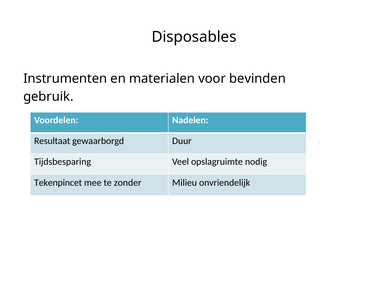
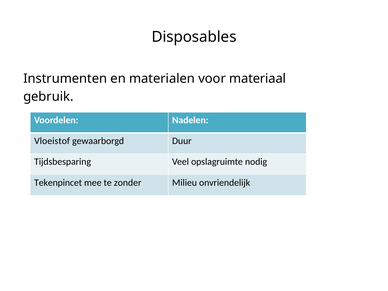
bevinden: bevinden -> materiaal (258, 79)
Resultaat: Resultaat -> Vloeistof (52, 141)
